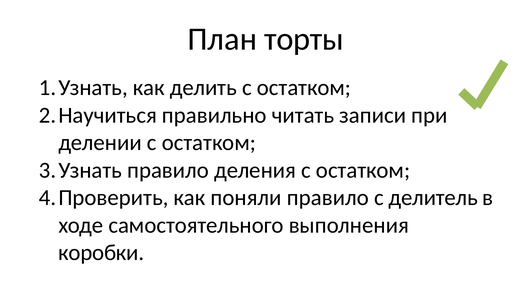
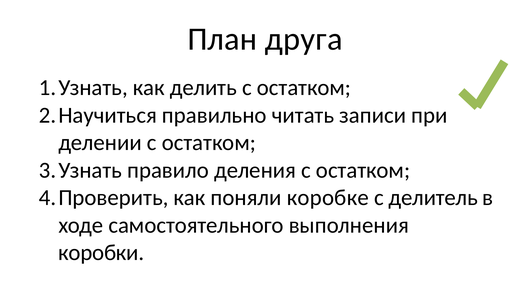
торты: торты -> друга (304, 39)
поняли правило: правило -> коробке (328, 197)
